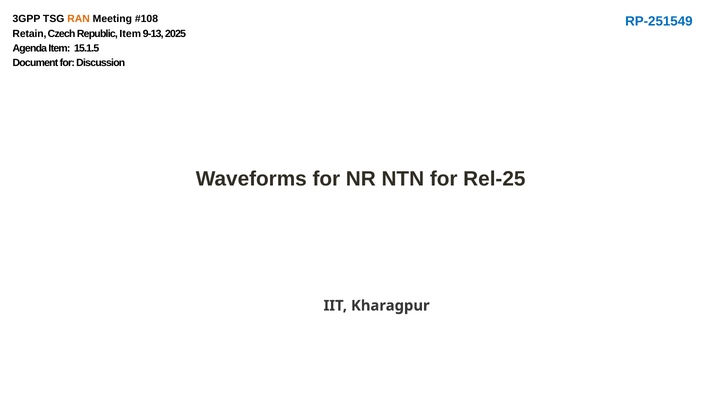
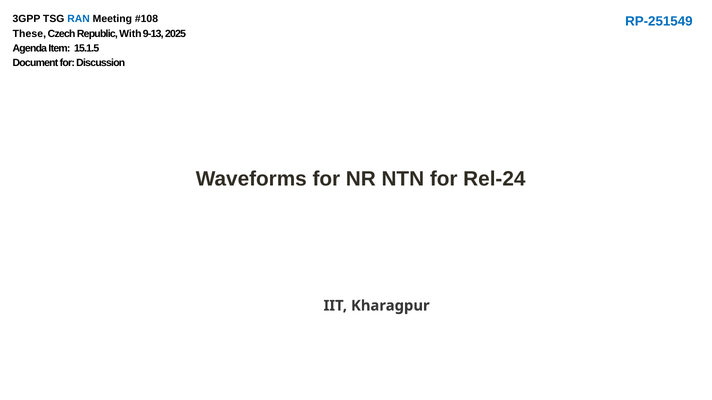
RAN colour: orange -> blue (79, 19)
Retain: Retain -> These (29, 34)
Republic Item: Item -> With (130, 34)
Rel-25: Rel-25 -> Rel-24 (494, 179)
